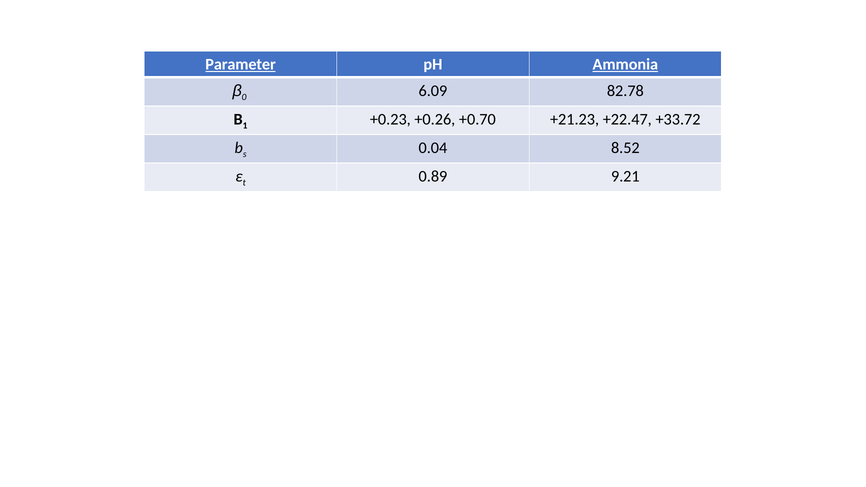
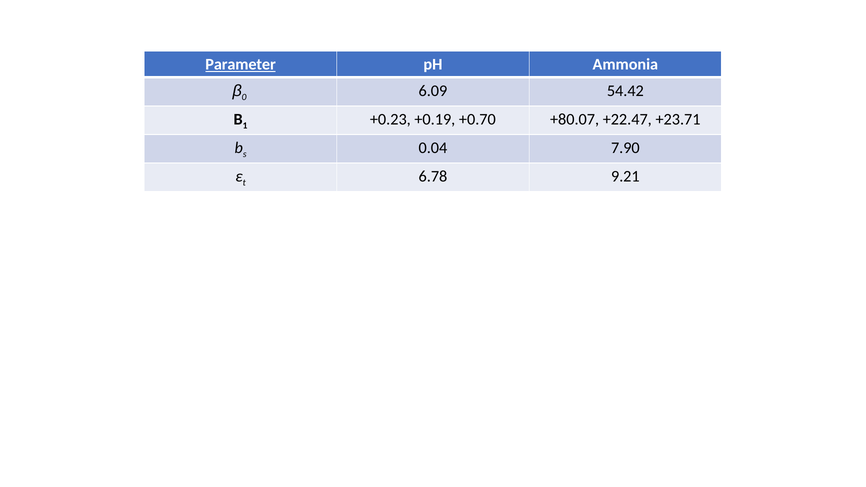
Ammonia underline: present -> none (625, 64)
82.78: 82.78 -> 54.42 (625, 91)
+0.26: +0.26 -> +0.19 (435, 119)
+21.23: +21.23 -> +80.07 (575, 119)
+33.72: +33.72 -> +23.71 (678, 119)
8.52: 8.52 -> 7.90 (625, 148)
0.89: 0.89 -> 6.78 (433, 176)
